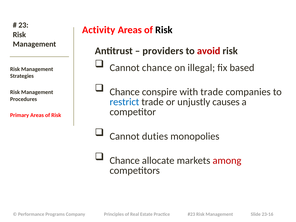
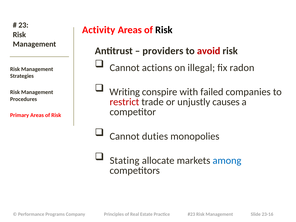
Cannot chance: chance -> actions (157, 68)
based: based -> radon (242, 68)
Chance: Chance -> Writing (125, 92)
with trade: trade -> failed (212, 92)
restrict colour: blue -> red (124, 102)
Chance: Chance -> Stating (125, 160)
among colour: red -> blue (227, 160)
